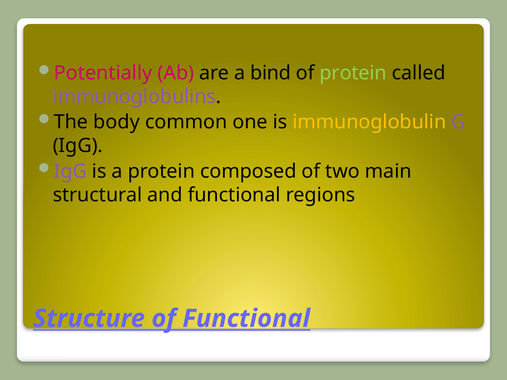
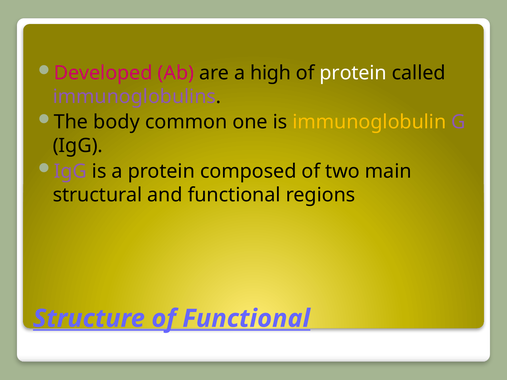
Potentially: Potentially -> Developed (103, 73)
bind: bind -> high (271, 73)
protein colour: light green -> white (353, 73)
